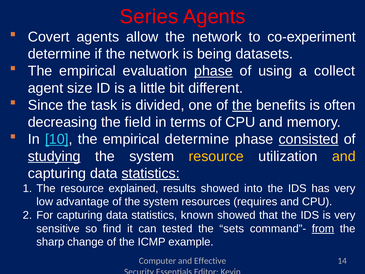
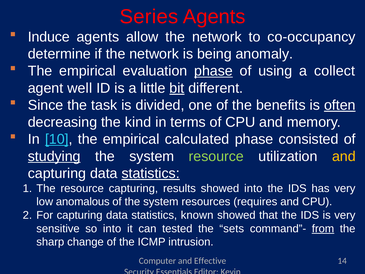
Covert: Covert -> Induce (49, 37)
co-experiment: co-experiment -> co-occupancy (312, 37)
datasets: datasets -> anomaly (264, 54)
size: size -> well (80, 88)
bit underline: none -> present (177, 88)
the underline: present -> none (242, 105)
often underline: none -> present (340, 105)
field: field -> kind (138, 122)
empirical determine: determine -> calculated (197, 139)
consisted underline: present -> none (309, 139)
resource colour: yellow -> light green (216, 156)
resource explained: explained -> capturing (133, 188)
advantage: advantage -> anomalous (83, 202)
so find: find -> into (112, 228)
example: example -> intrusion (191, 242)
